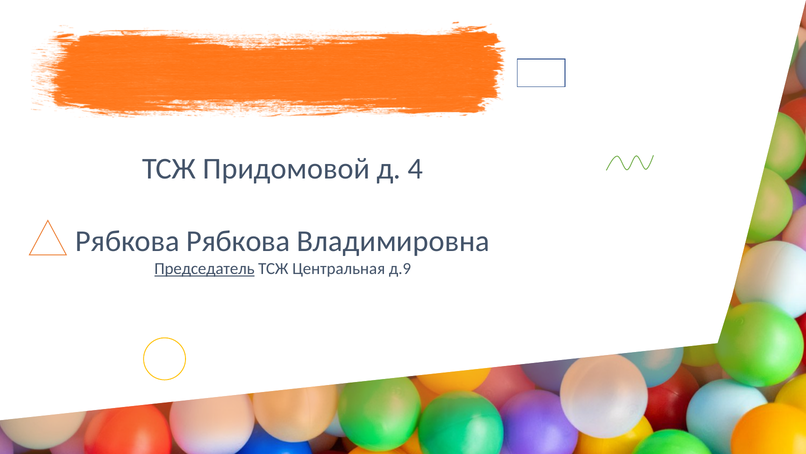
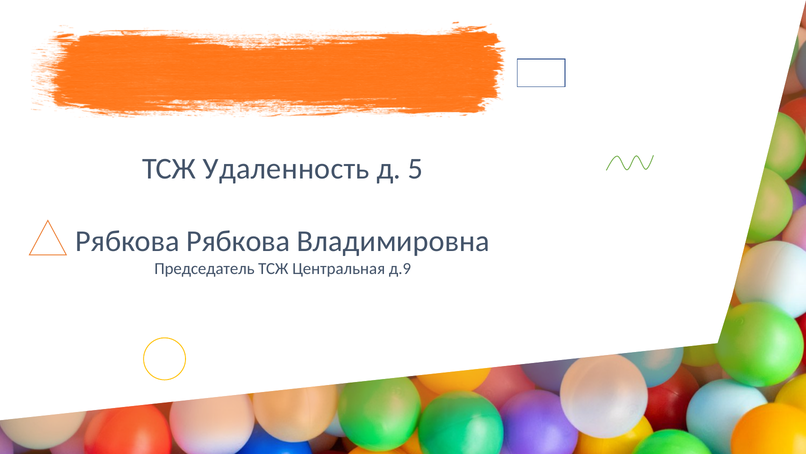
Придомовой: Придомовой -> Удаленность (286, 168)
4: 4 -> 5 (416, 168)
Председатель underline: present -> none (204, 268)
